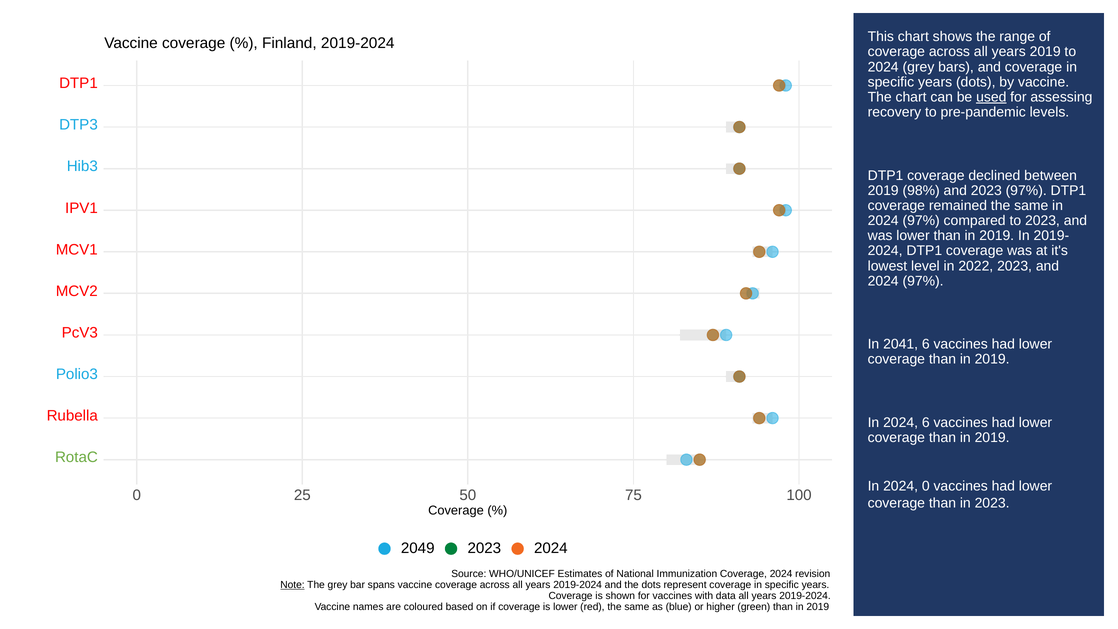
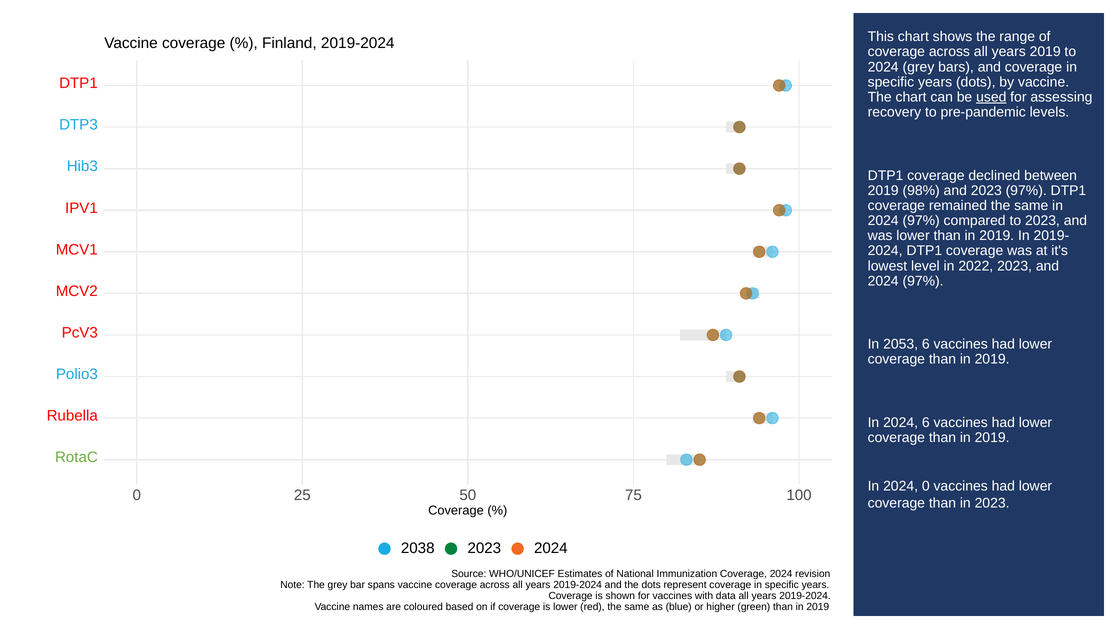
2041: 2041 -> 2053 (901, 344)
2049: 2049 -> 2038 (418, 548)
Note underline: present -> none (292, 585)
